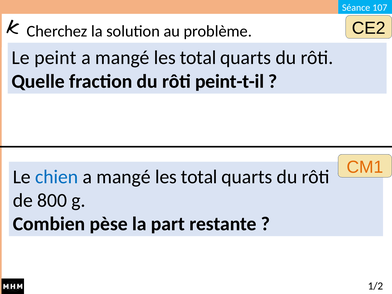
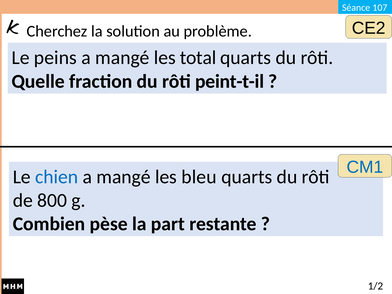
peint: peint -> peins (55, 58)
CM1 colour: orange -> blue (365, 167)
total: total -> bleu (199, 177)
